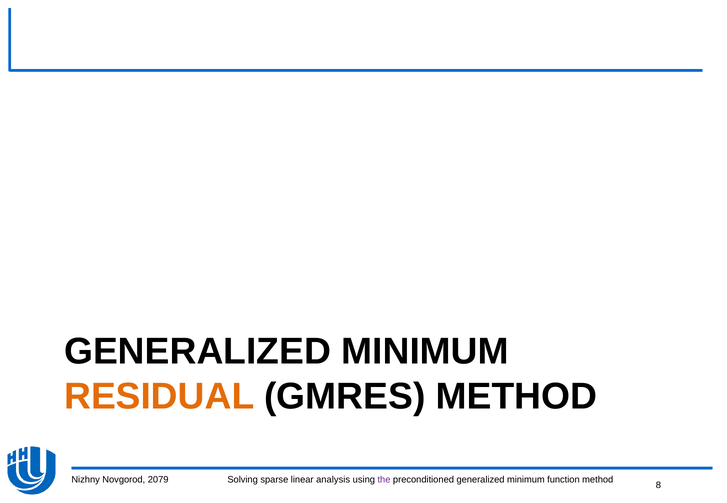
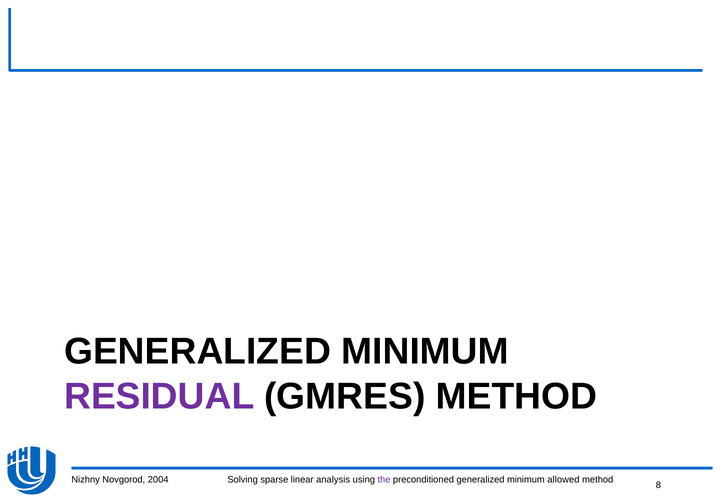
RESIDUAL colour: orange -> purple (159, 396)
2079: 2079 -> 2004 (158, 480)
function: function -> allowed (563, 480)
